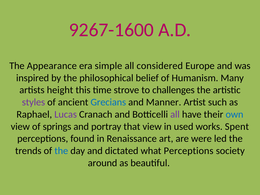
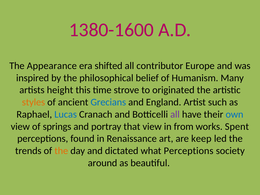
9267-1600: 9267-1600 -> 1380-1600 (111, 30)
simple: simple -> shifted (109, 66)
considered: considered -> contributor (160, 66)
challenges: challenges -> originated (173, 90)
styles colour: purple -> orange (33, 102)
Manner: Manner -> England (164, 102)
Lucas colour: purple -> blue (66, 114)
used: used -> from (184, 126)
were: were -> keep (201, 139)
the colour: blue -> orange (61, 151)
